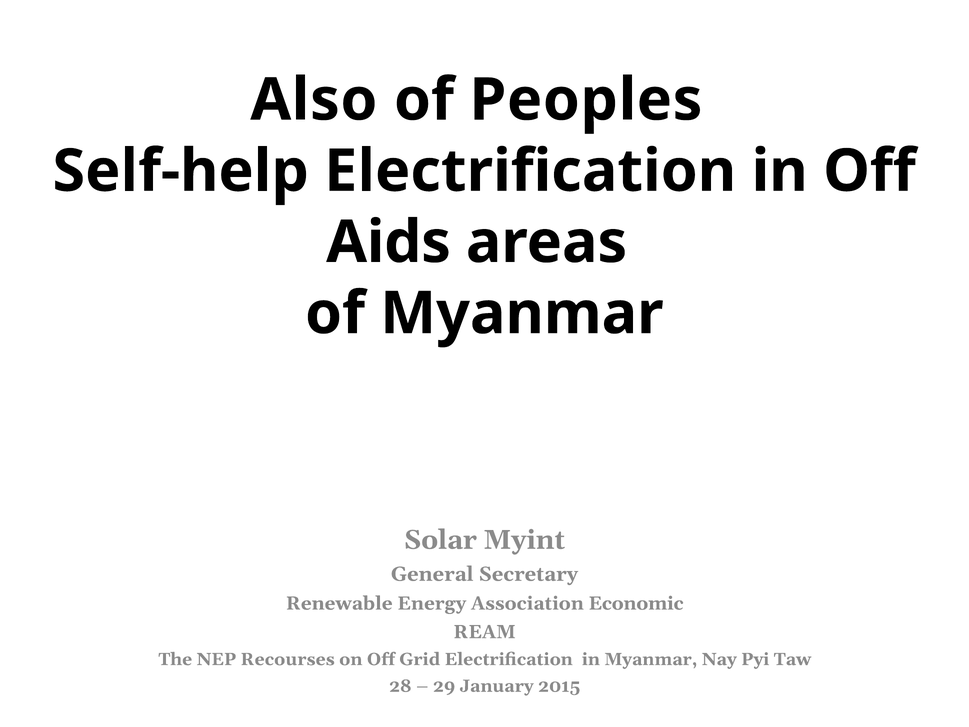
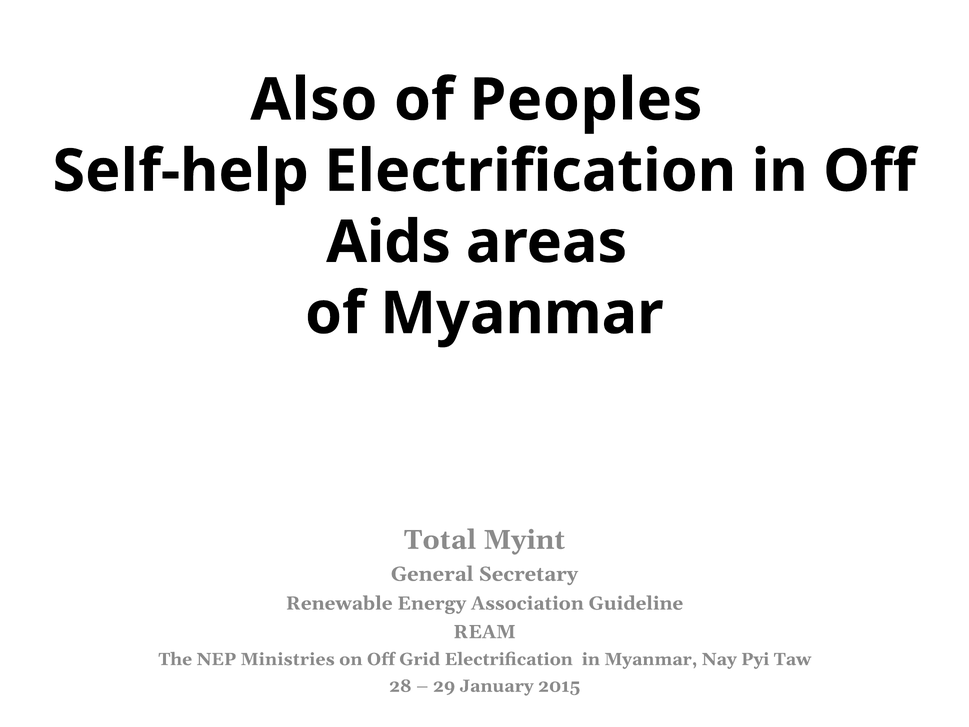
Solar: Solar -> Total (440, 540)
Economic: Economic -> Guideline (636, 603)
Recourses: Recourses -> Ministries (288, 659)
